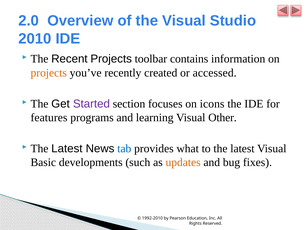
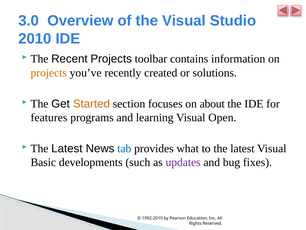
2.0: 2.0 -> 3.0 (29, 21)
accessed: accessed -> solutions (215, 73)
Started colour: purple -> orange (91, 104)
icons: icons -> about (212, 104)
Other: Other -> Open (222, 117)
updates colour: orange -> purple (183, 162)
